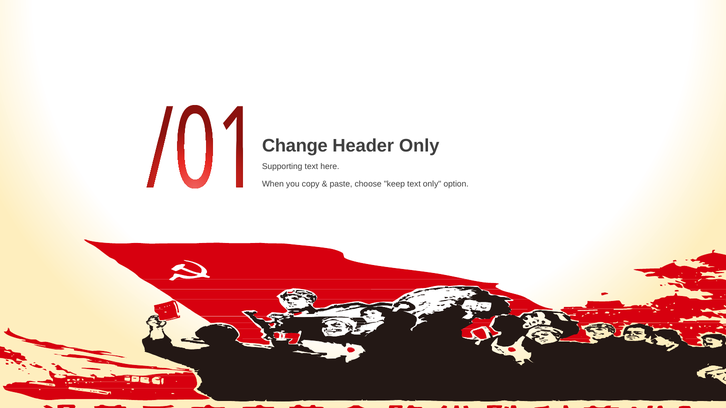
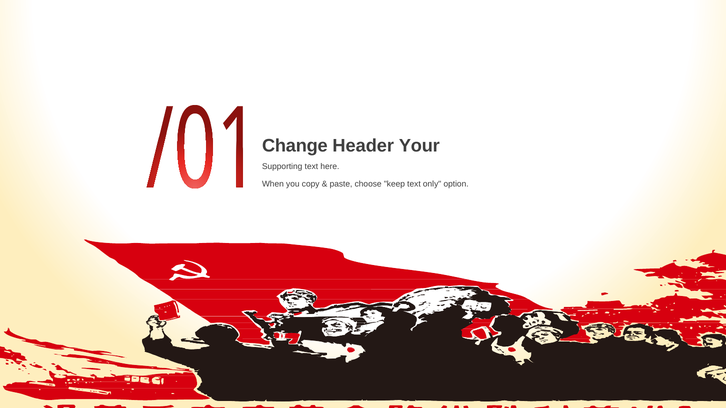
Header Only: Only -> Your (419, 146)
